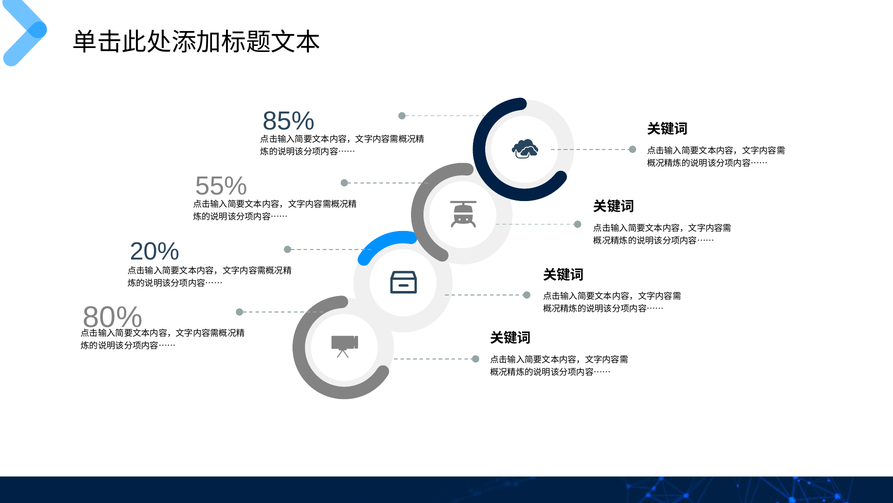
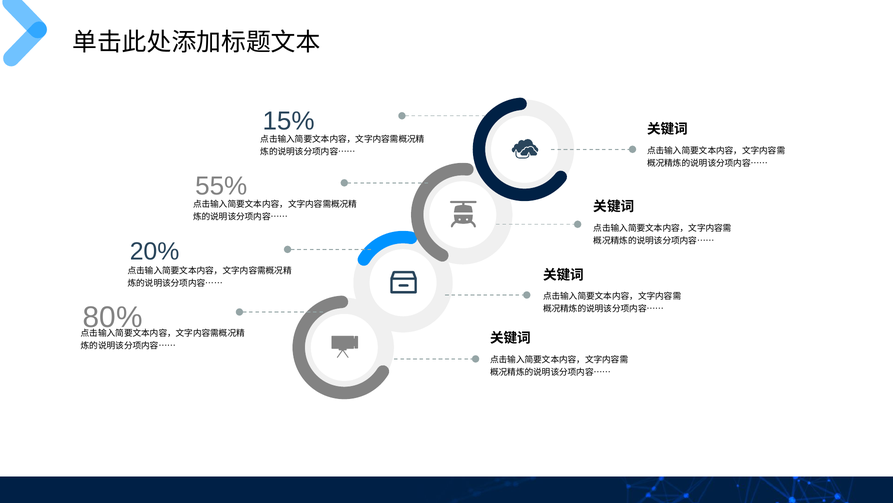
85%: 85% -> 15% (289, 121)
